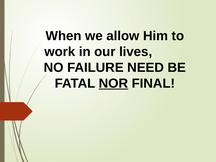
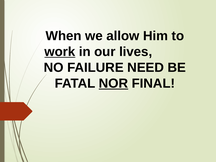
work underline: none -> present (60, 52)
